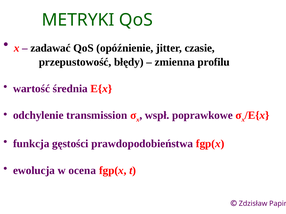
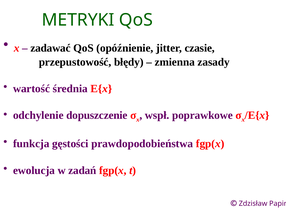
profilu: profilu -> zasady (214, 62)
transmission: transmission -> dopuszczenie (97, 116)
ocena: ocena -> zadań (82, 171)
